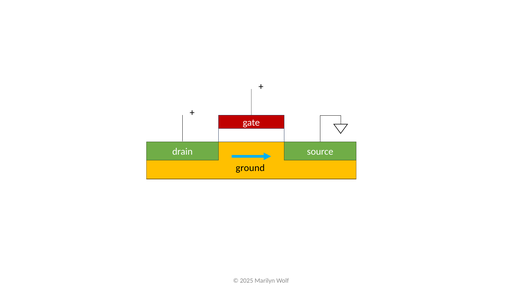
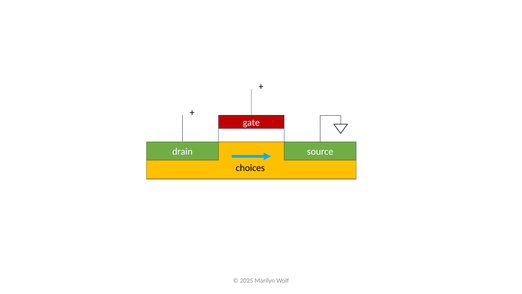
ground: ground -> choices (250, 168)
